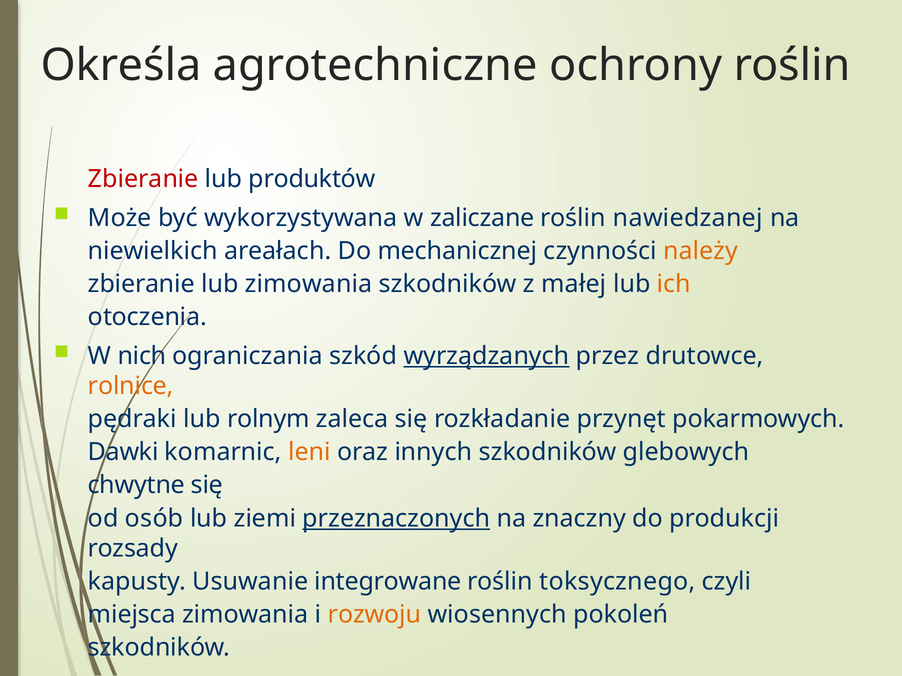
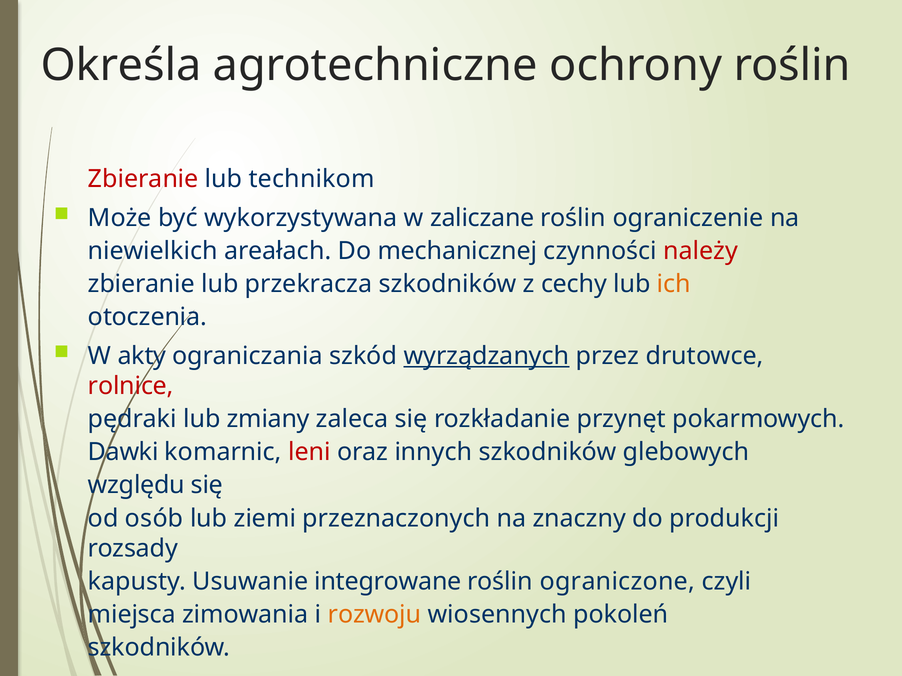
produktów: produktów -> technikom (312, 179)
nawiedzanej: nawiedzanej -> ograniczenie (688, 218)
należy colour: orange -> red (701, 251)
lub zimowania: zimowania -> przekracza (309, 284)
małej: małej -> cechy (574, 284)
nich: nich -> akty (142, 356)
rolnice colour: orange -> red (131, 386)
rolnym: rolnym -> zmiany (268, 419)
leni colour: orange -> red (310, 452)
chwytne: chwytne -> względu (136, 486)
przeznaczonych underline: present -> none (396, 519)
toksycznego: toksycznego -> ograniczone (617, 582)
